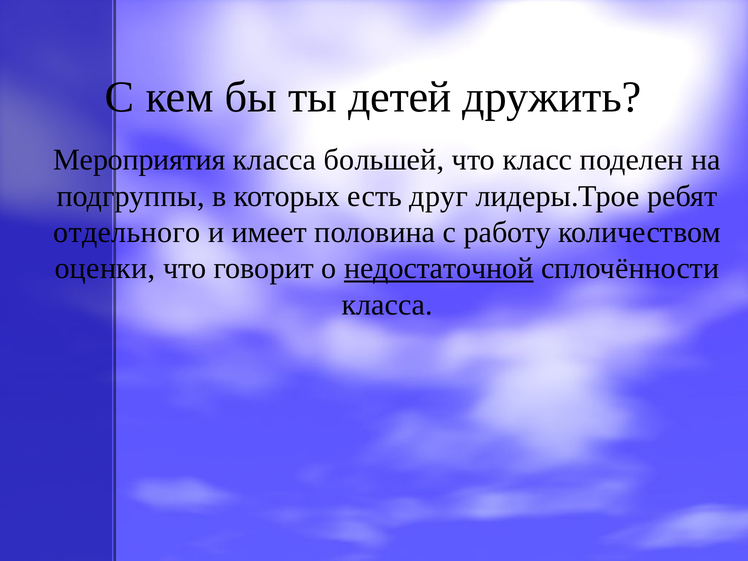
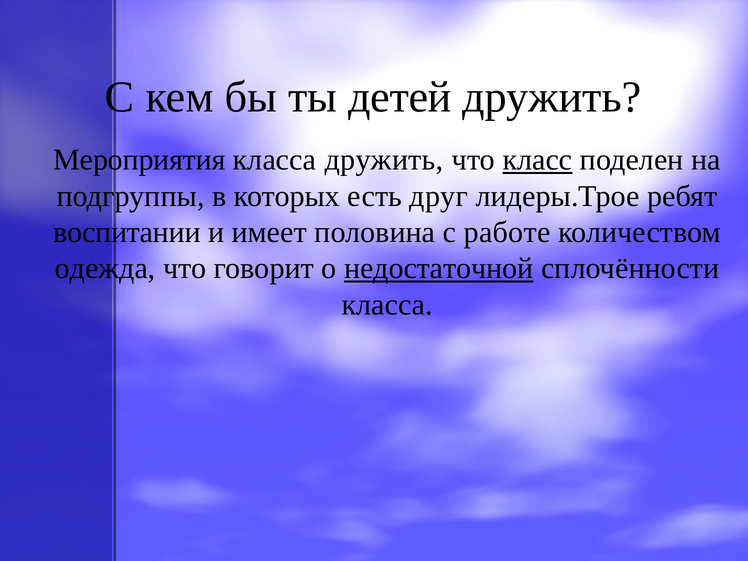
класса большей: большей -> дружить (384, 160)
класс underline: none -> present (537, 160)
отдельного: отдельного -> воспитании (127, 232)
работу: работу -> работе (507, 232)
оценки: оценки -> одежда (105, 268)
